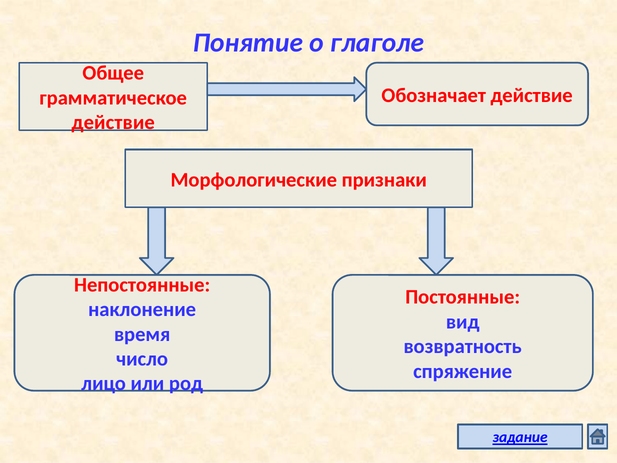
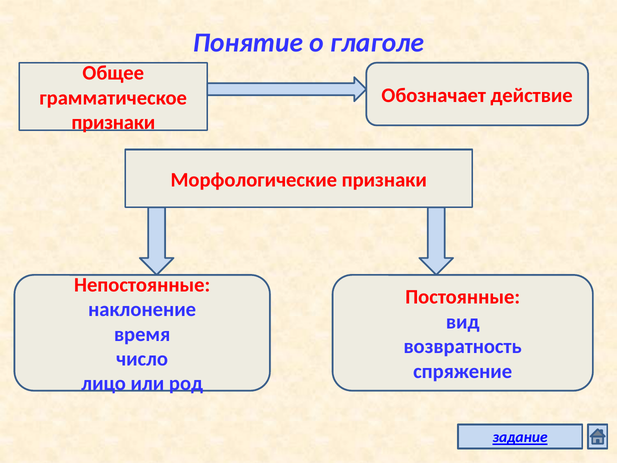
действие: действие -> признаки (113, 123)
